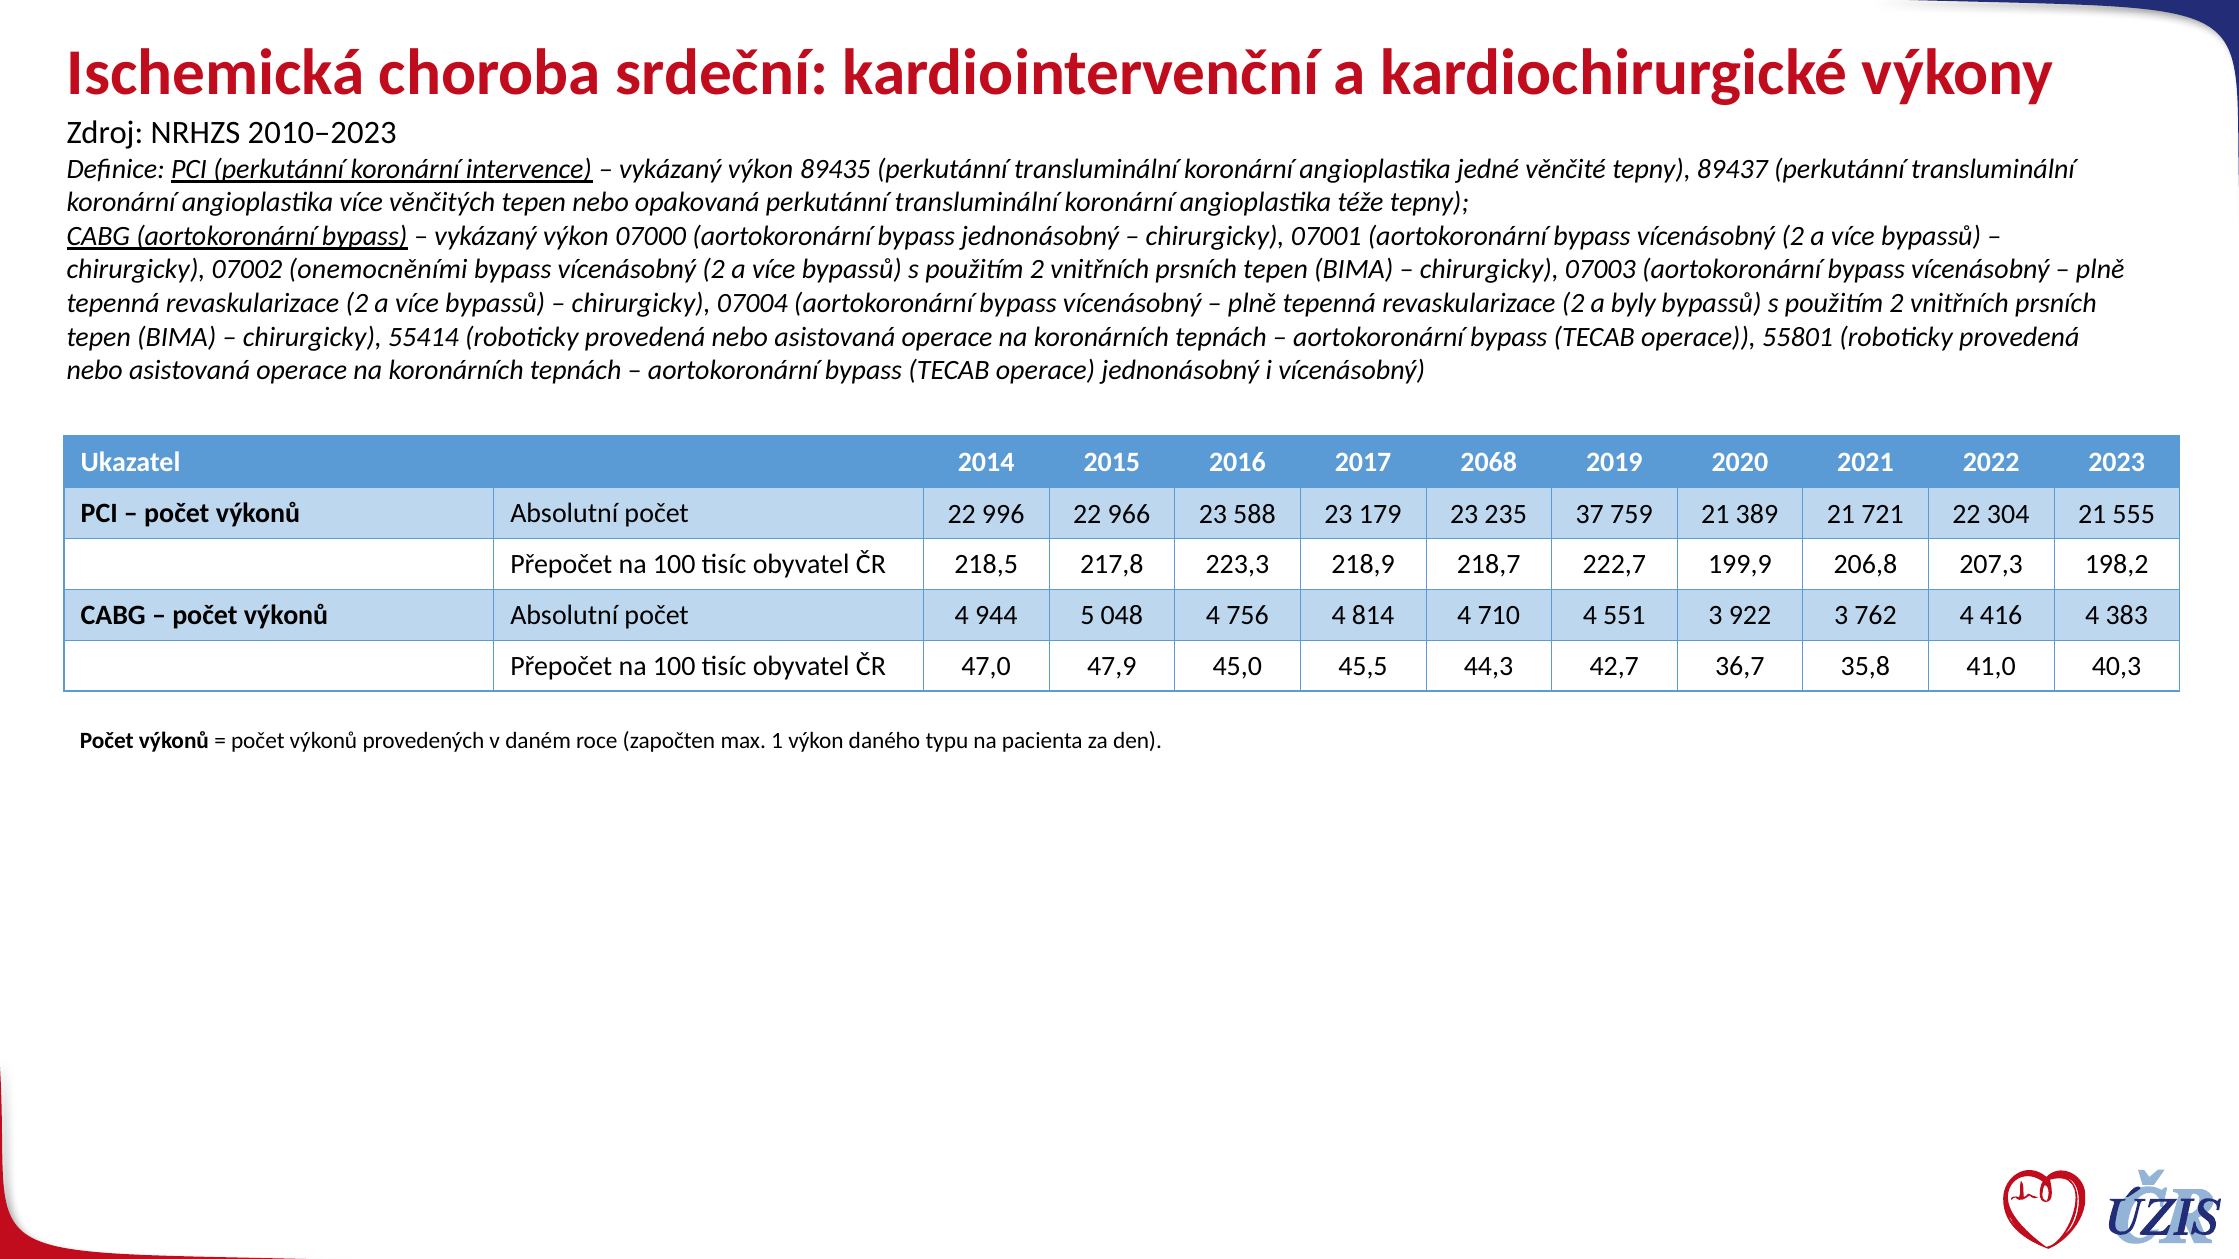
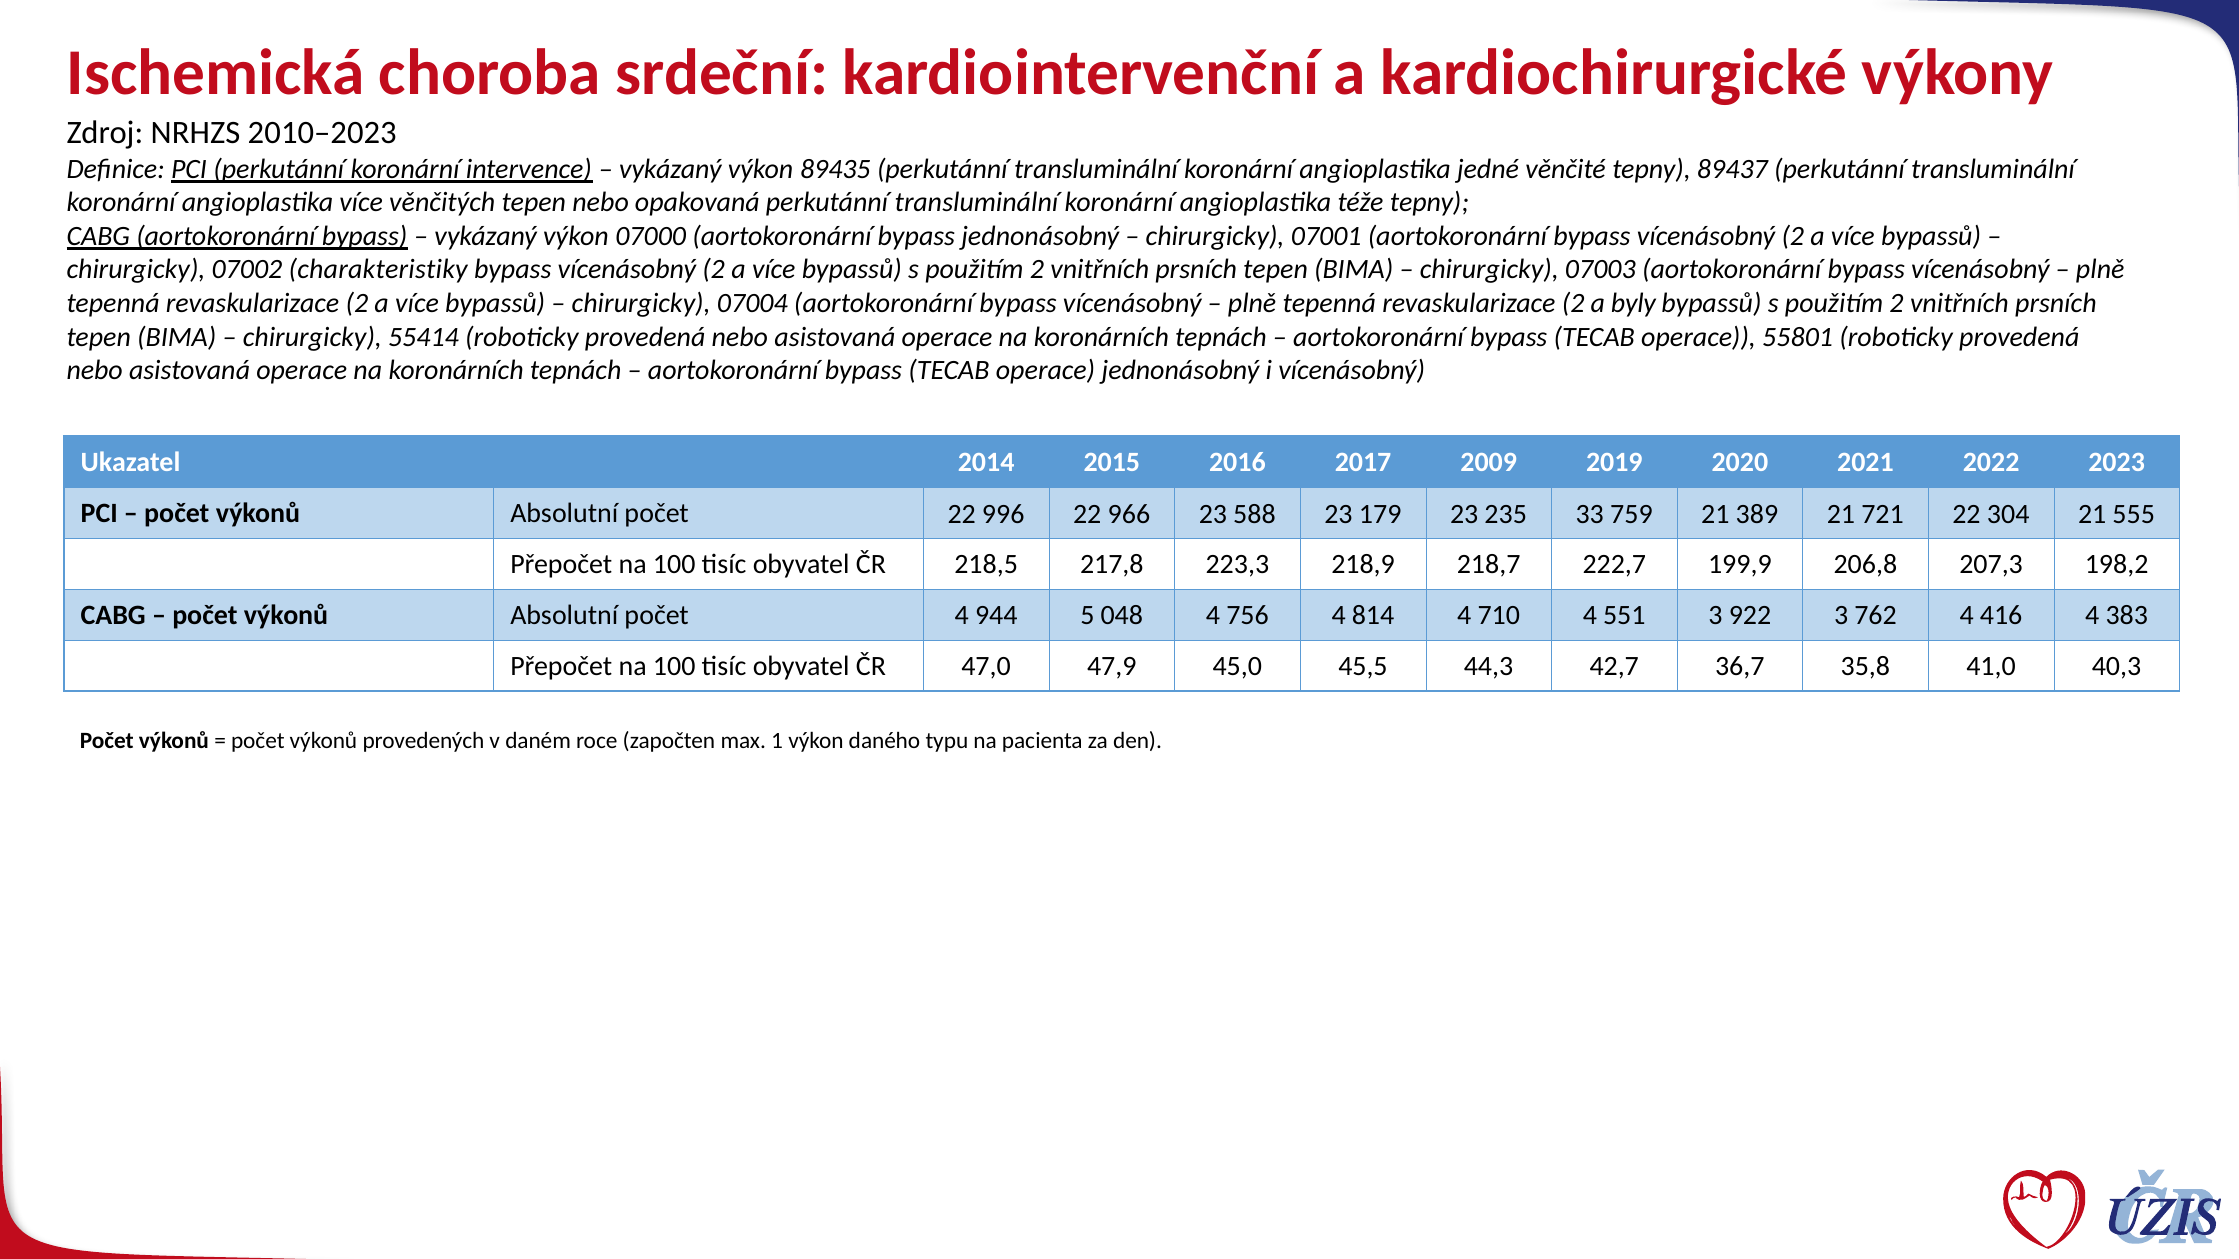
onemocněními: onemocněními -> charakteristiky (378, 270)
2068: 2068 -> 2009 (1489, 462)
37: 37 -> 33 (1590, 514)
